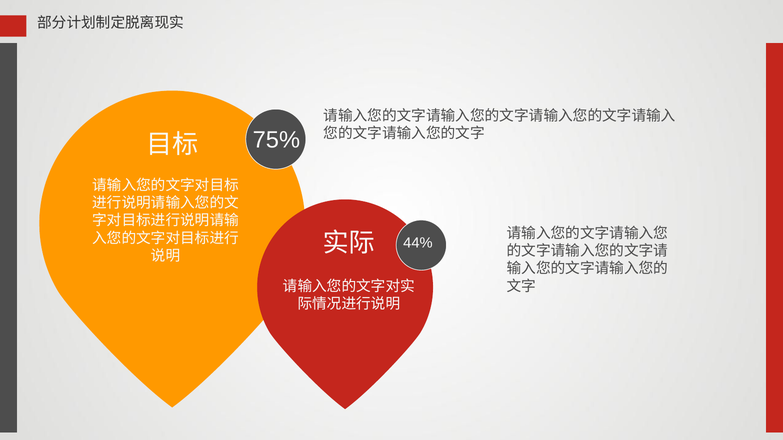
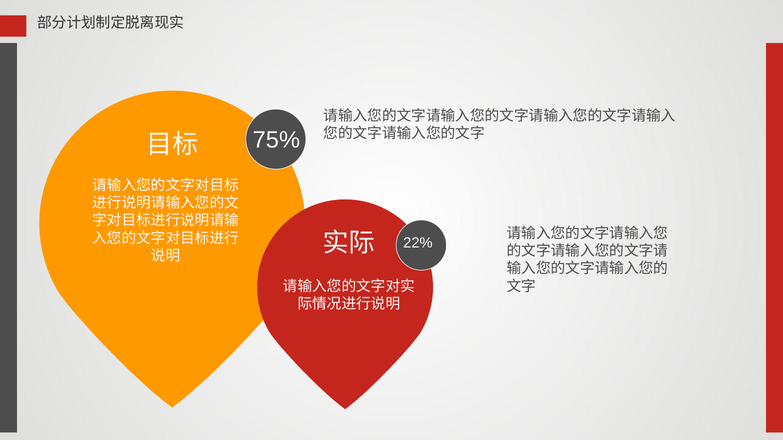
44%: 44% -> 22% (418, 243)
